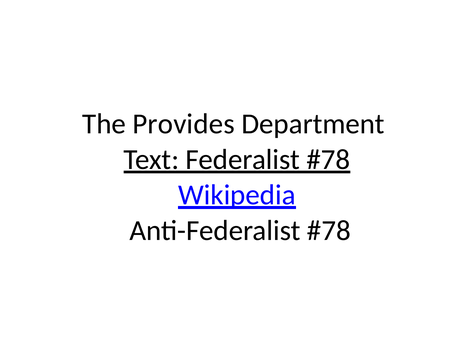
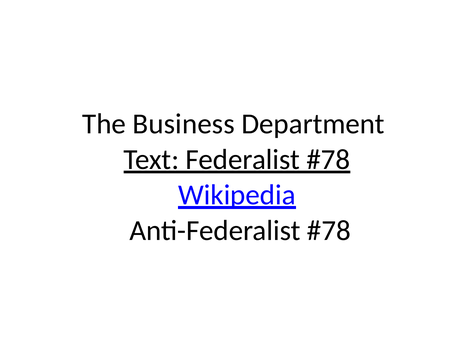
Provides: Provides -> Business (184, 124)
